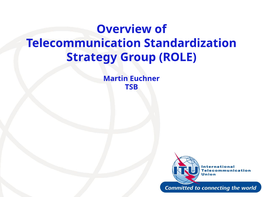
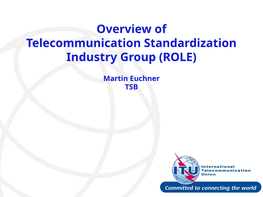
Strategy: Strategy -> Industry (92, 57)
